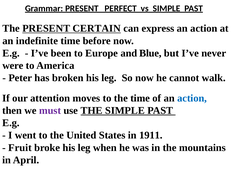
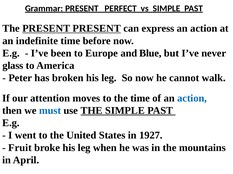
PRESENT CERTAIN: CERTAIN -> PRESENT (97, 29)
were: were -> glass (13, 66)
must colour: purple -> blue (50, 111)
1911: 1911 -> 1927 (151, 136)
